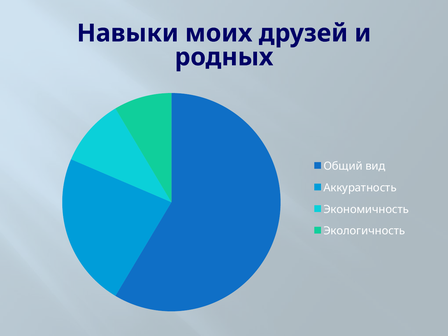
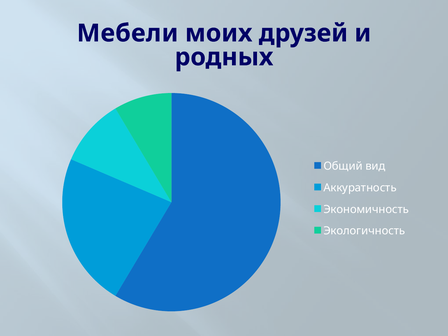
Навыки: Навыки -> Мебели (128, 33)
